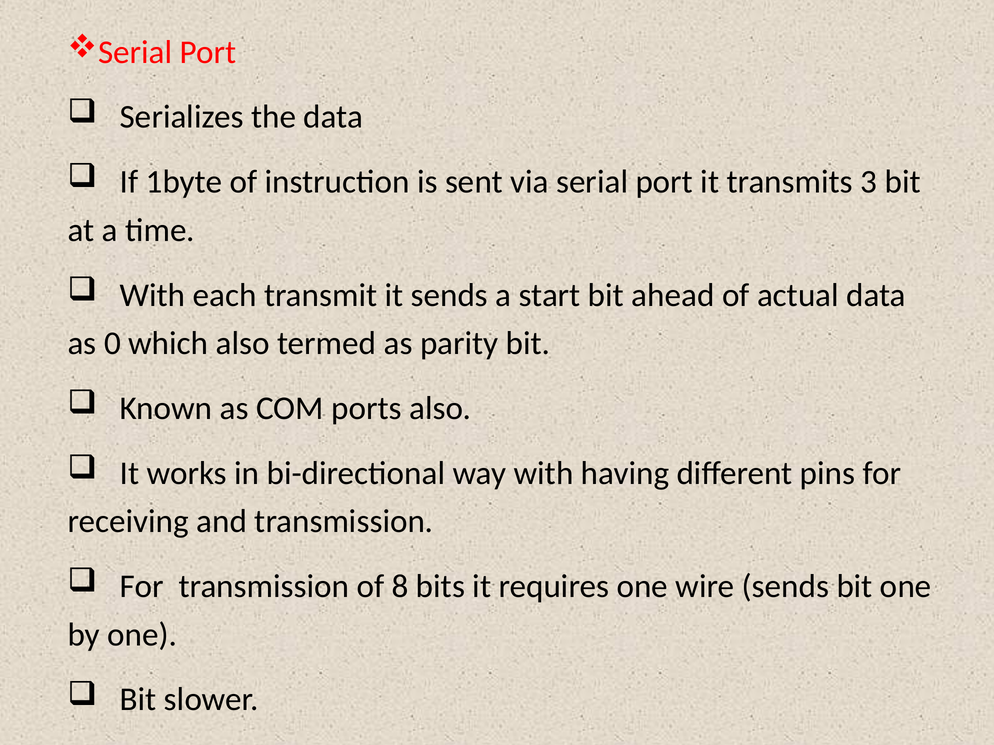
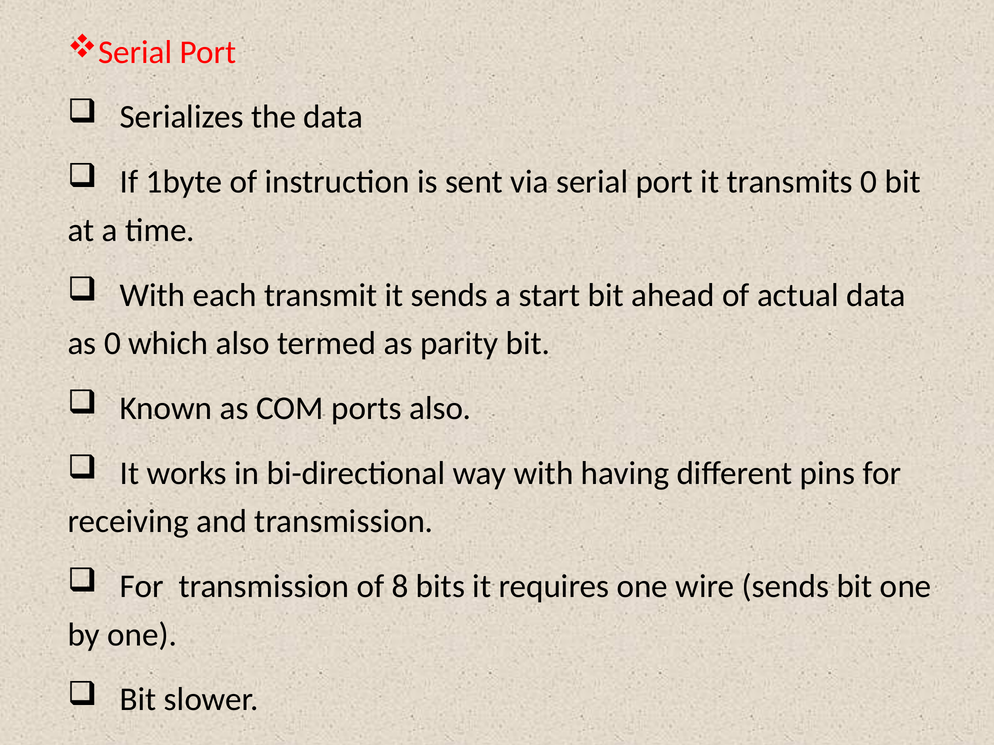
transmits 3: 3 -> 0 (869, 182)
